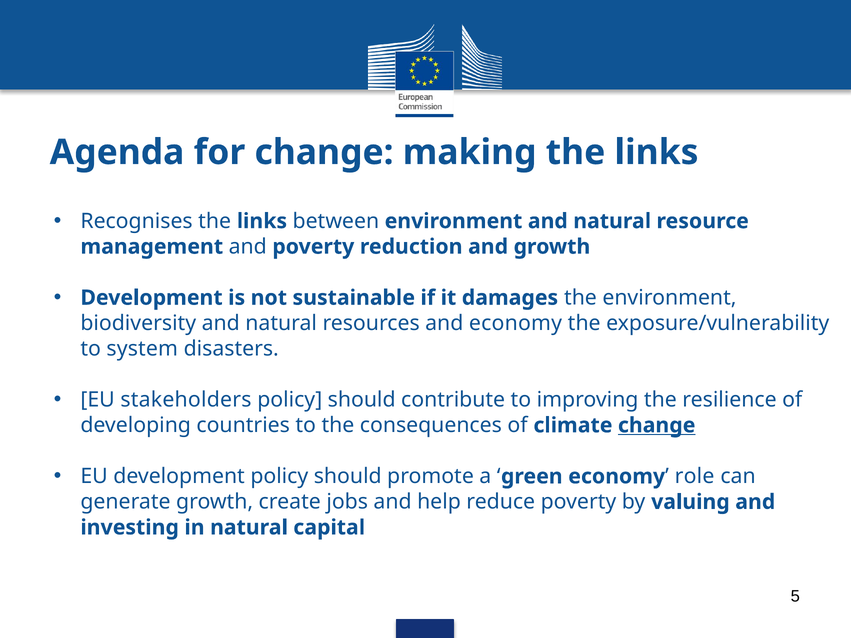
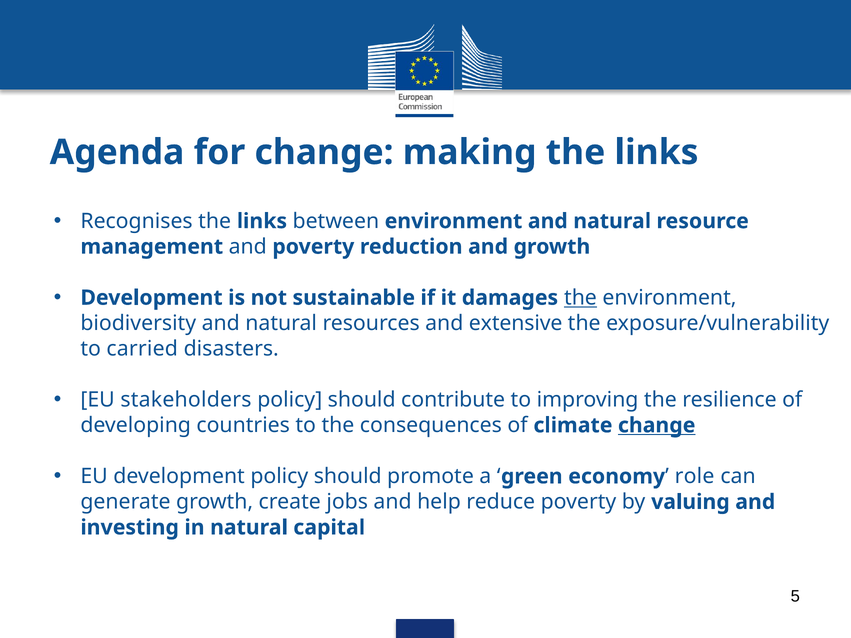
the underline: none -> present (580, 298)
and economy: economy -> extensive (516, 323)
system: system -> carried (142, 349)
